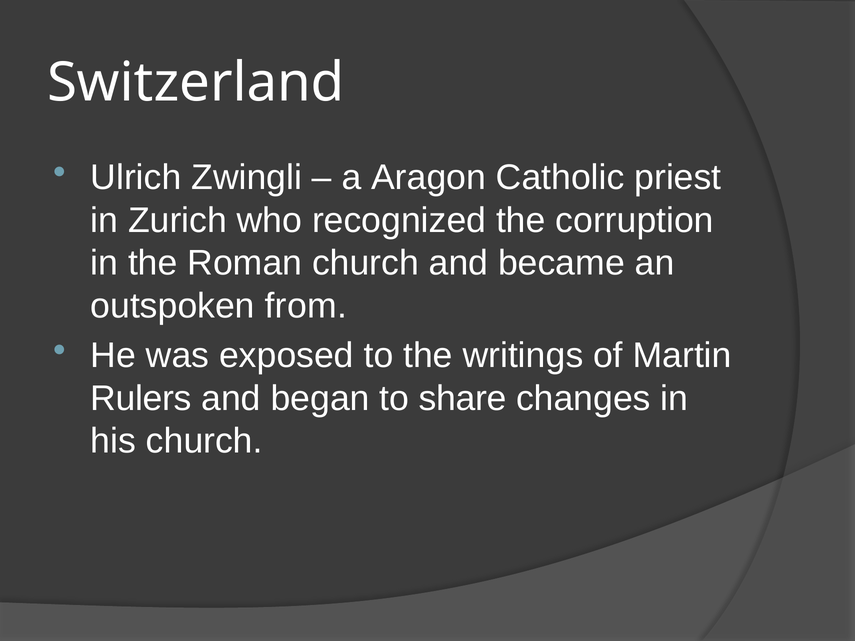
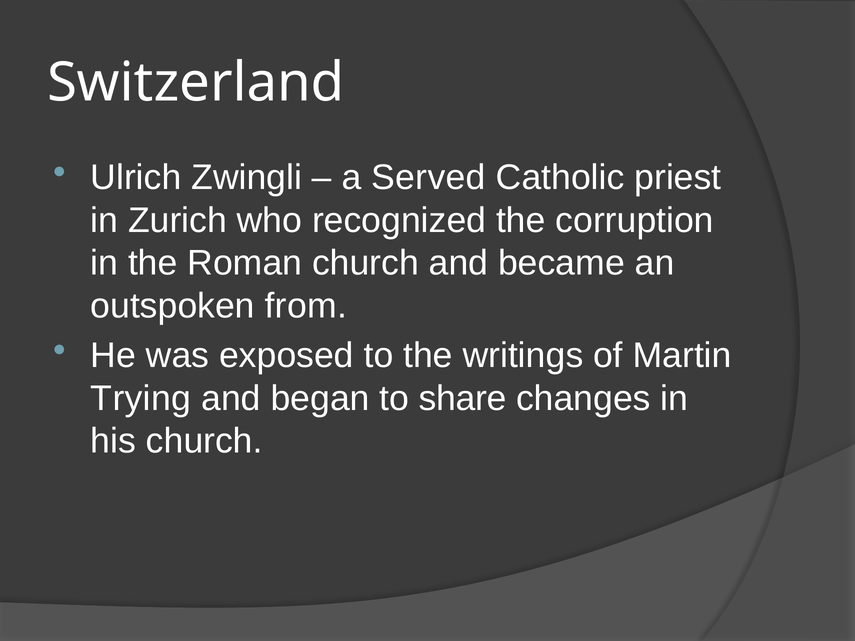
Aragon: Aragon -> Served (428, 178)
Rulers: Rulers -> Trying (141, 399)
